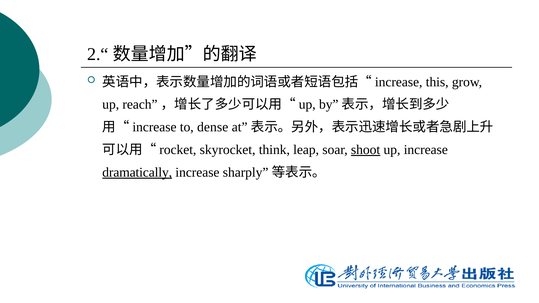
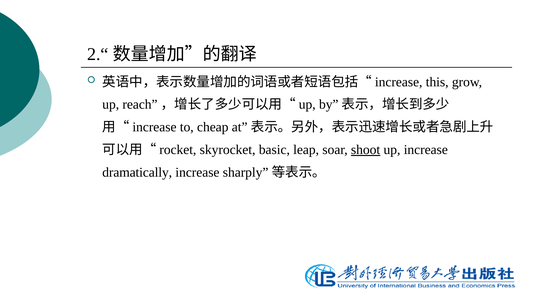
dense: dense -> cheap (213, 127)
think: think -> basic (274, 150)
dramatically underline: present -> none (137, 172)
